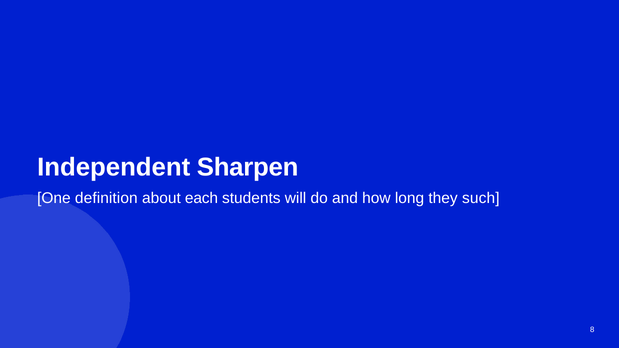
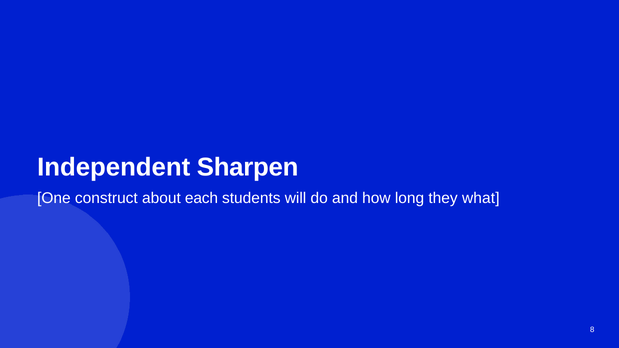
definition: definition -> construct (106, 198)
such: such -> what (481, 198)
